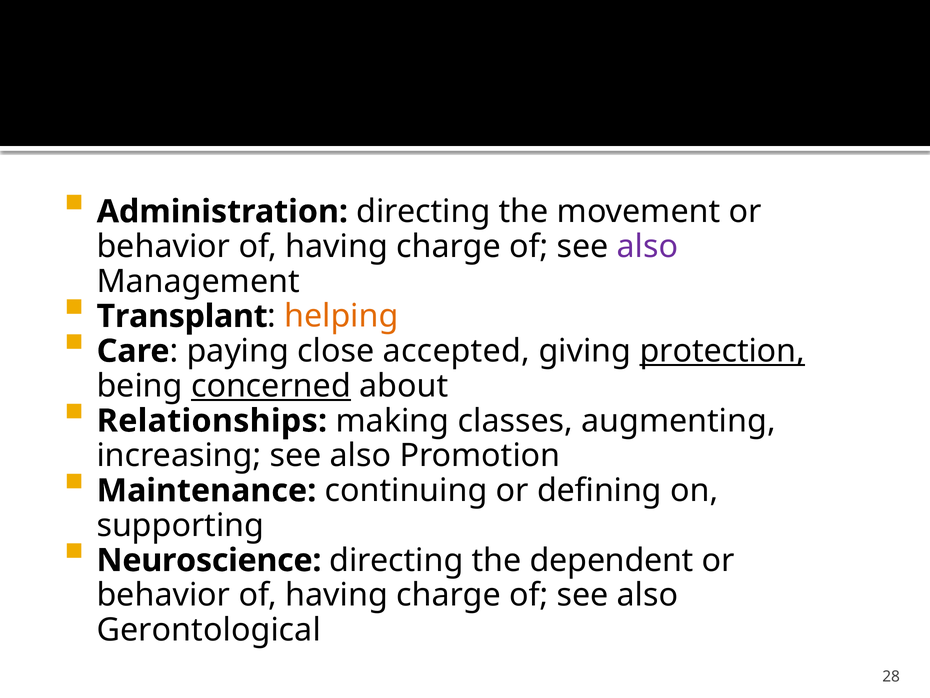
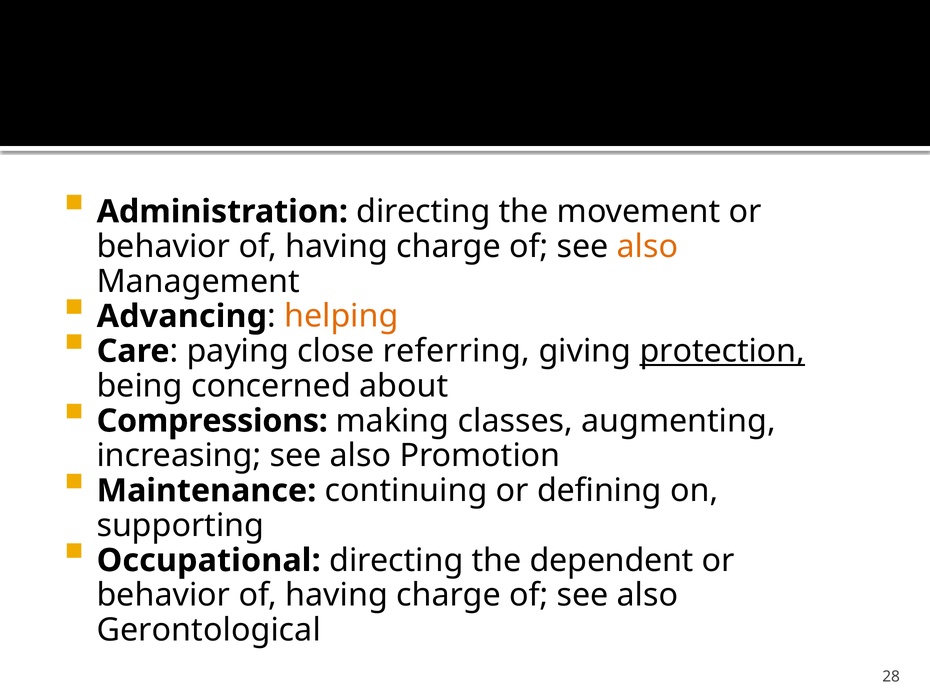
also colour: purple -> orange (648, 246)
Transplant: Transplant -> Advancing (182, 316)
accepted: accepted -> referring (456, 351)
concerned underline: present -> none (271, 386)
Relationships: Relationships -> Compressions (212, 421)
Neuroscience: Neuroscience -> Occupational (209, 560)
